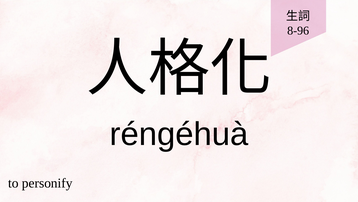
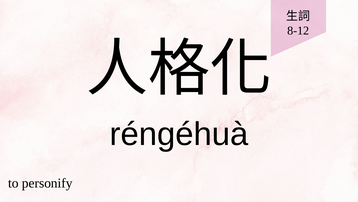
8-96: 8-96 -> 8-12 (298, 31)
